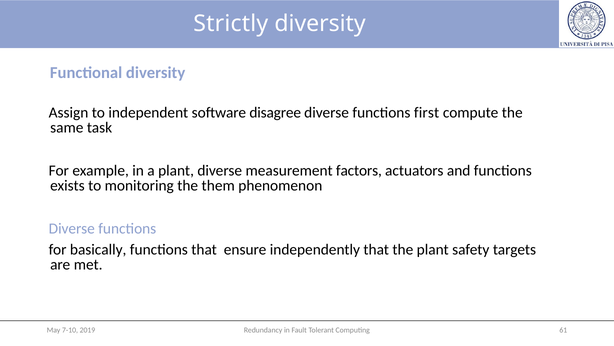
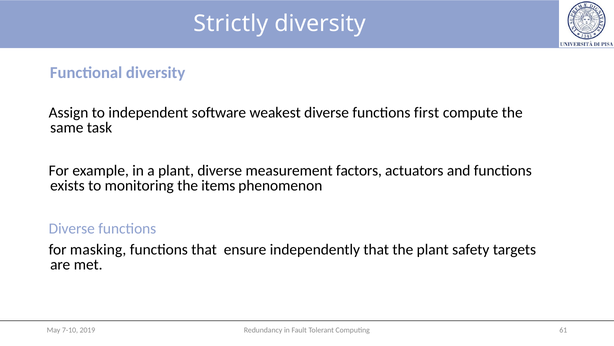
disagree: disagree -> weakest (275, 113)
them: them -> items (218, 185)
basically: basically -> masking (98, 249)
